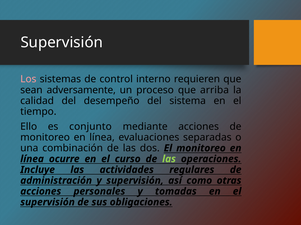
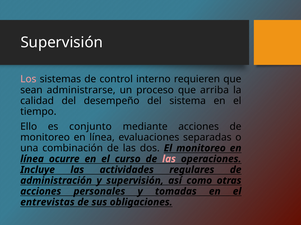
adversamente: adversamente -> administrarse (81, 90)
las colour: light green -> pink (169, 159)
supervisión: supervisión -> entrevistas (47, 203)
